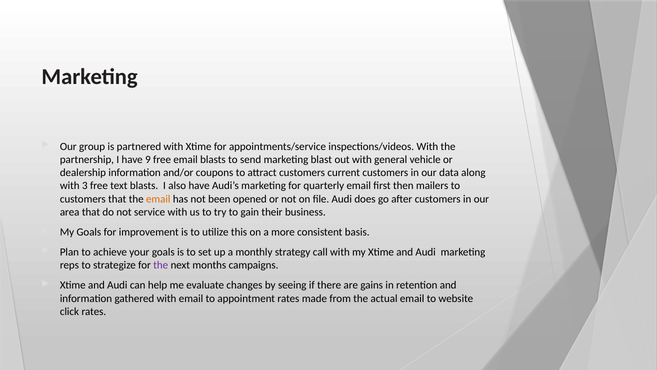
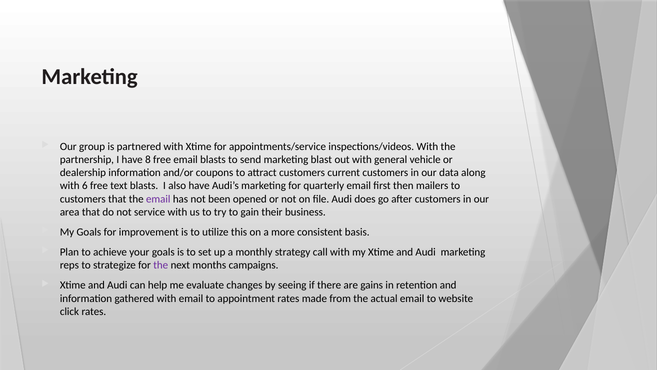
9: 9 -> 8 (148, 159)
3: 3 -> 6 (85, 186)
email colour: orange -> purple (158, 199)
